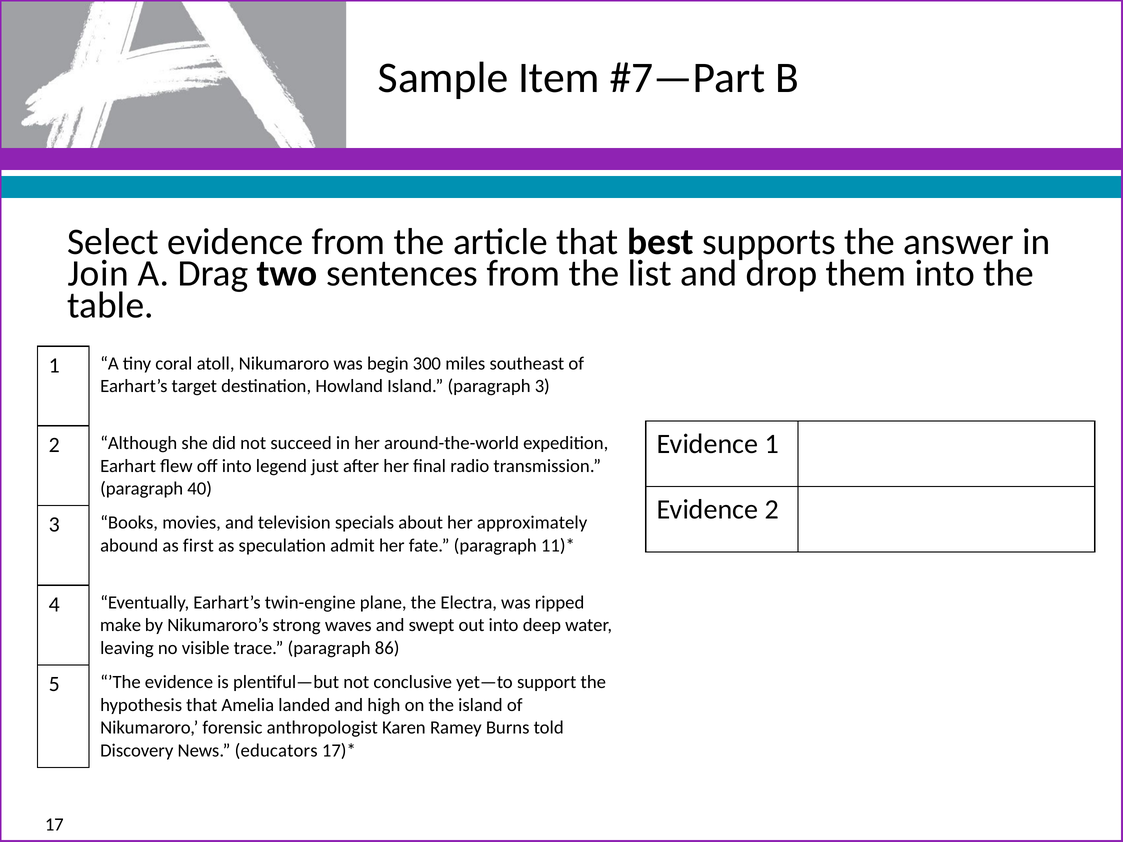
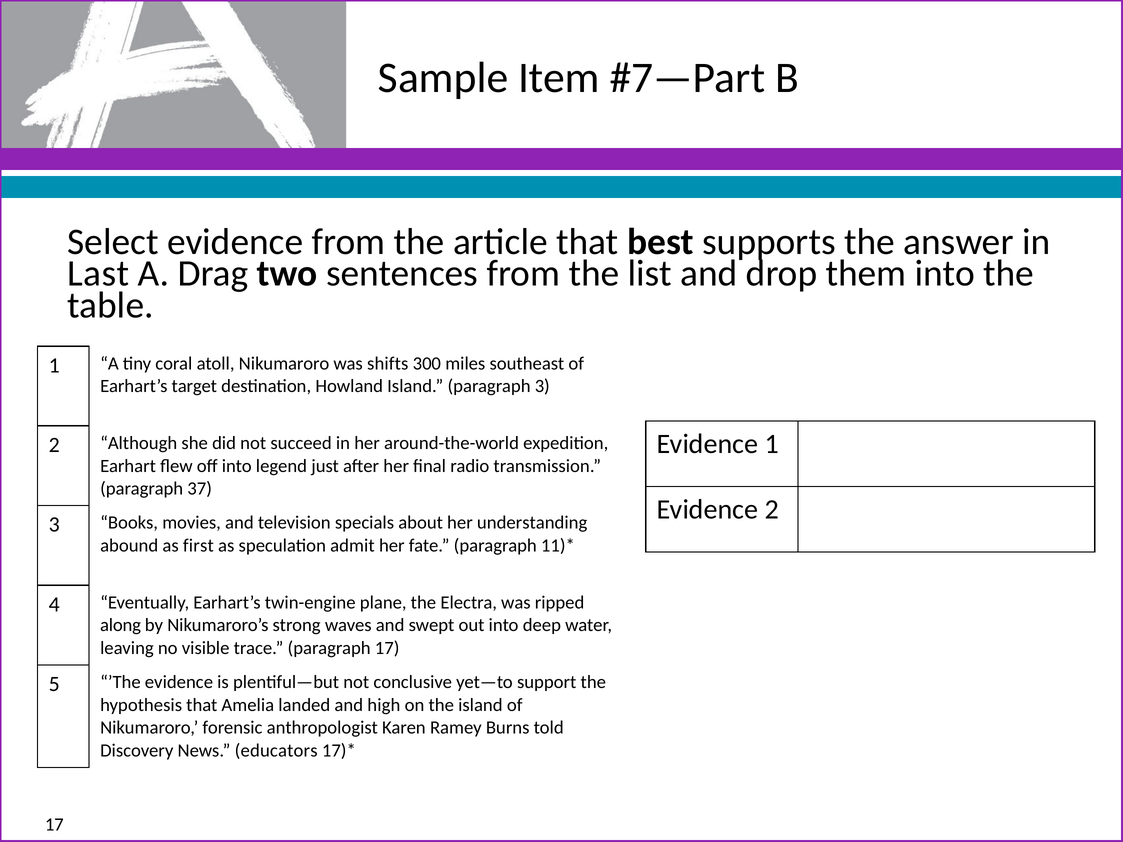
Join: Join -> Last (98, 274)
begin: begin -> shifts (388, 363)
40: 40 -> 37 (200, 489)
approximately: approximately -> understanding (532, 523)
make: make -> along (121, 625)
paragraph 86: 86 -> 17 (387, 648)
